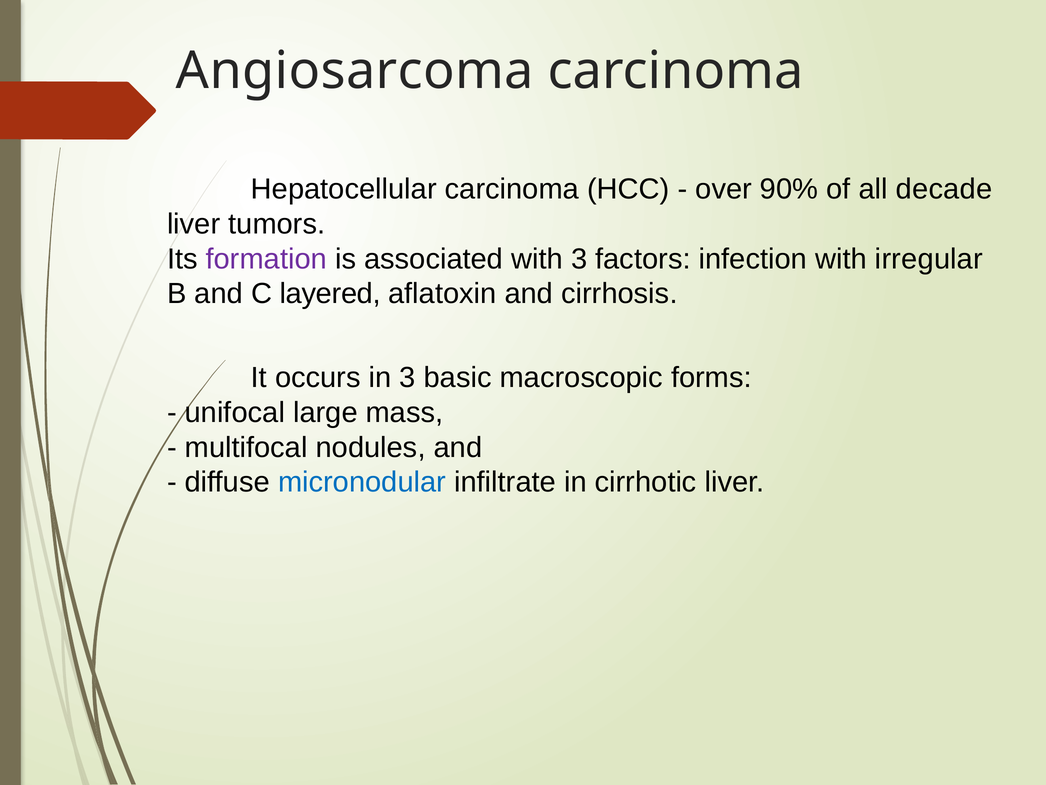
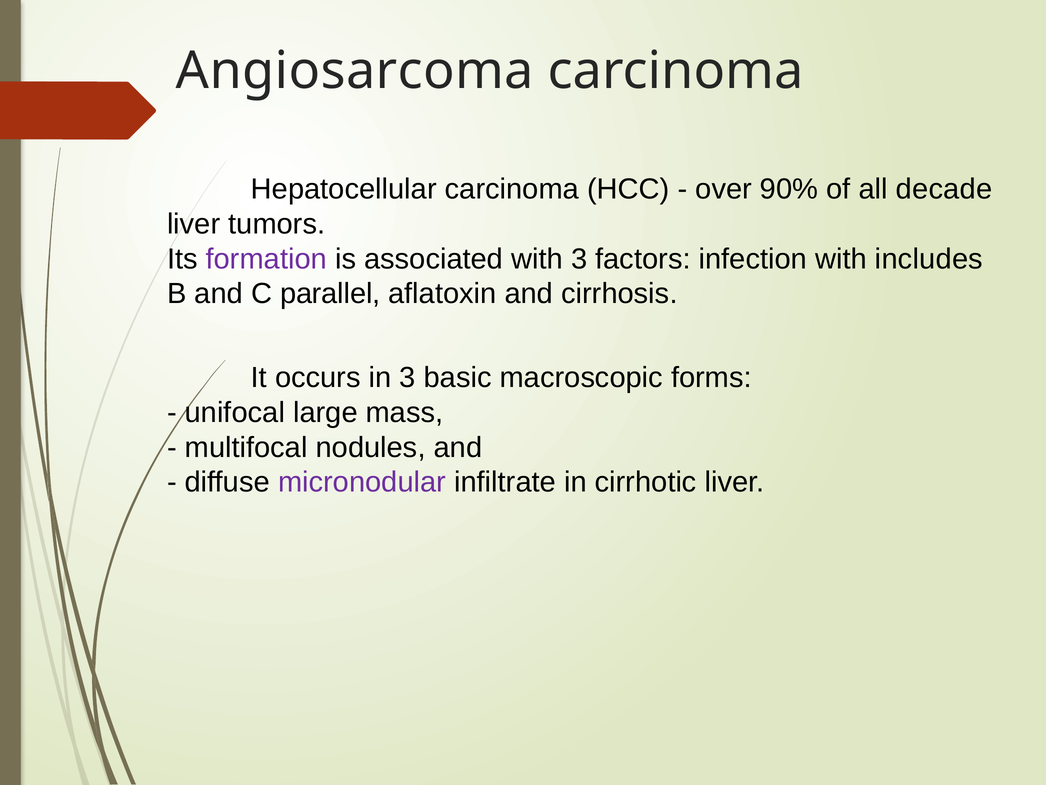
irregular: irregular -> includes (929, 259)
layered: layered -> parallel (330, 294)
micronodular colour: blue -> purple (362, 482)
